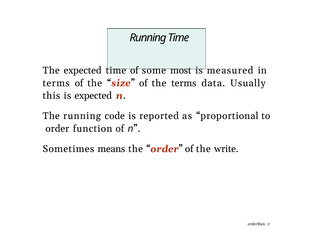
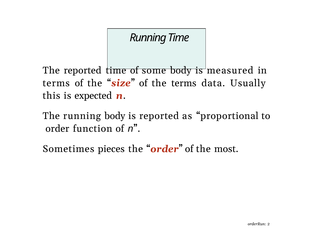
The expected: expected -> reported (83, 70)
some most: most -> body (181, 70)
running code: code -> body (115, 116)
means: means -> pieces (111, 149)
write: write -> most (226, 149)
